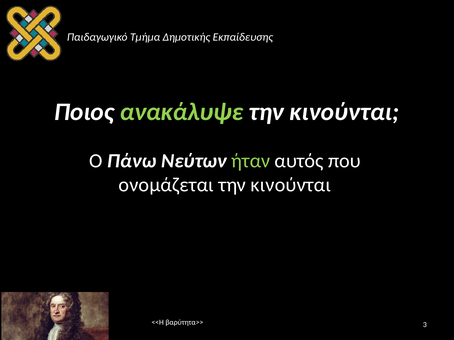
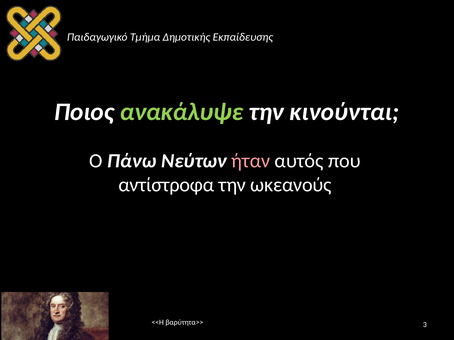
ήταν colour: light green -> pink (251, 161)
ονομάζεται: ονομάζεται -> αντίστροφα (166, 185)
κινούνται: κινούνται -> ωκεανούς (291, 185)
